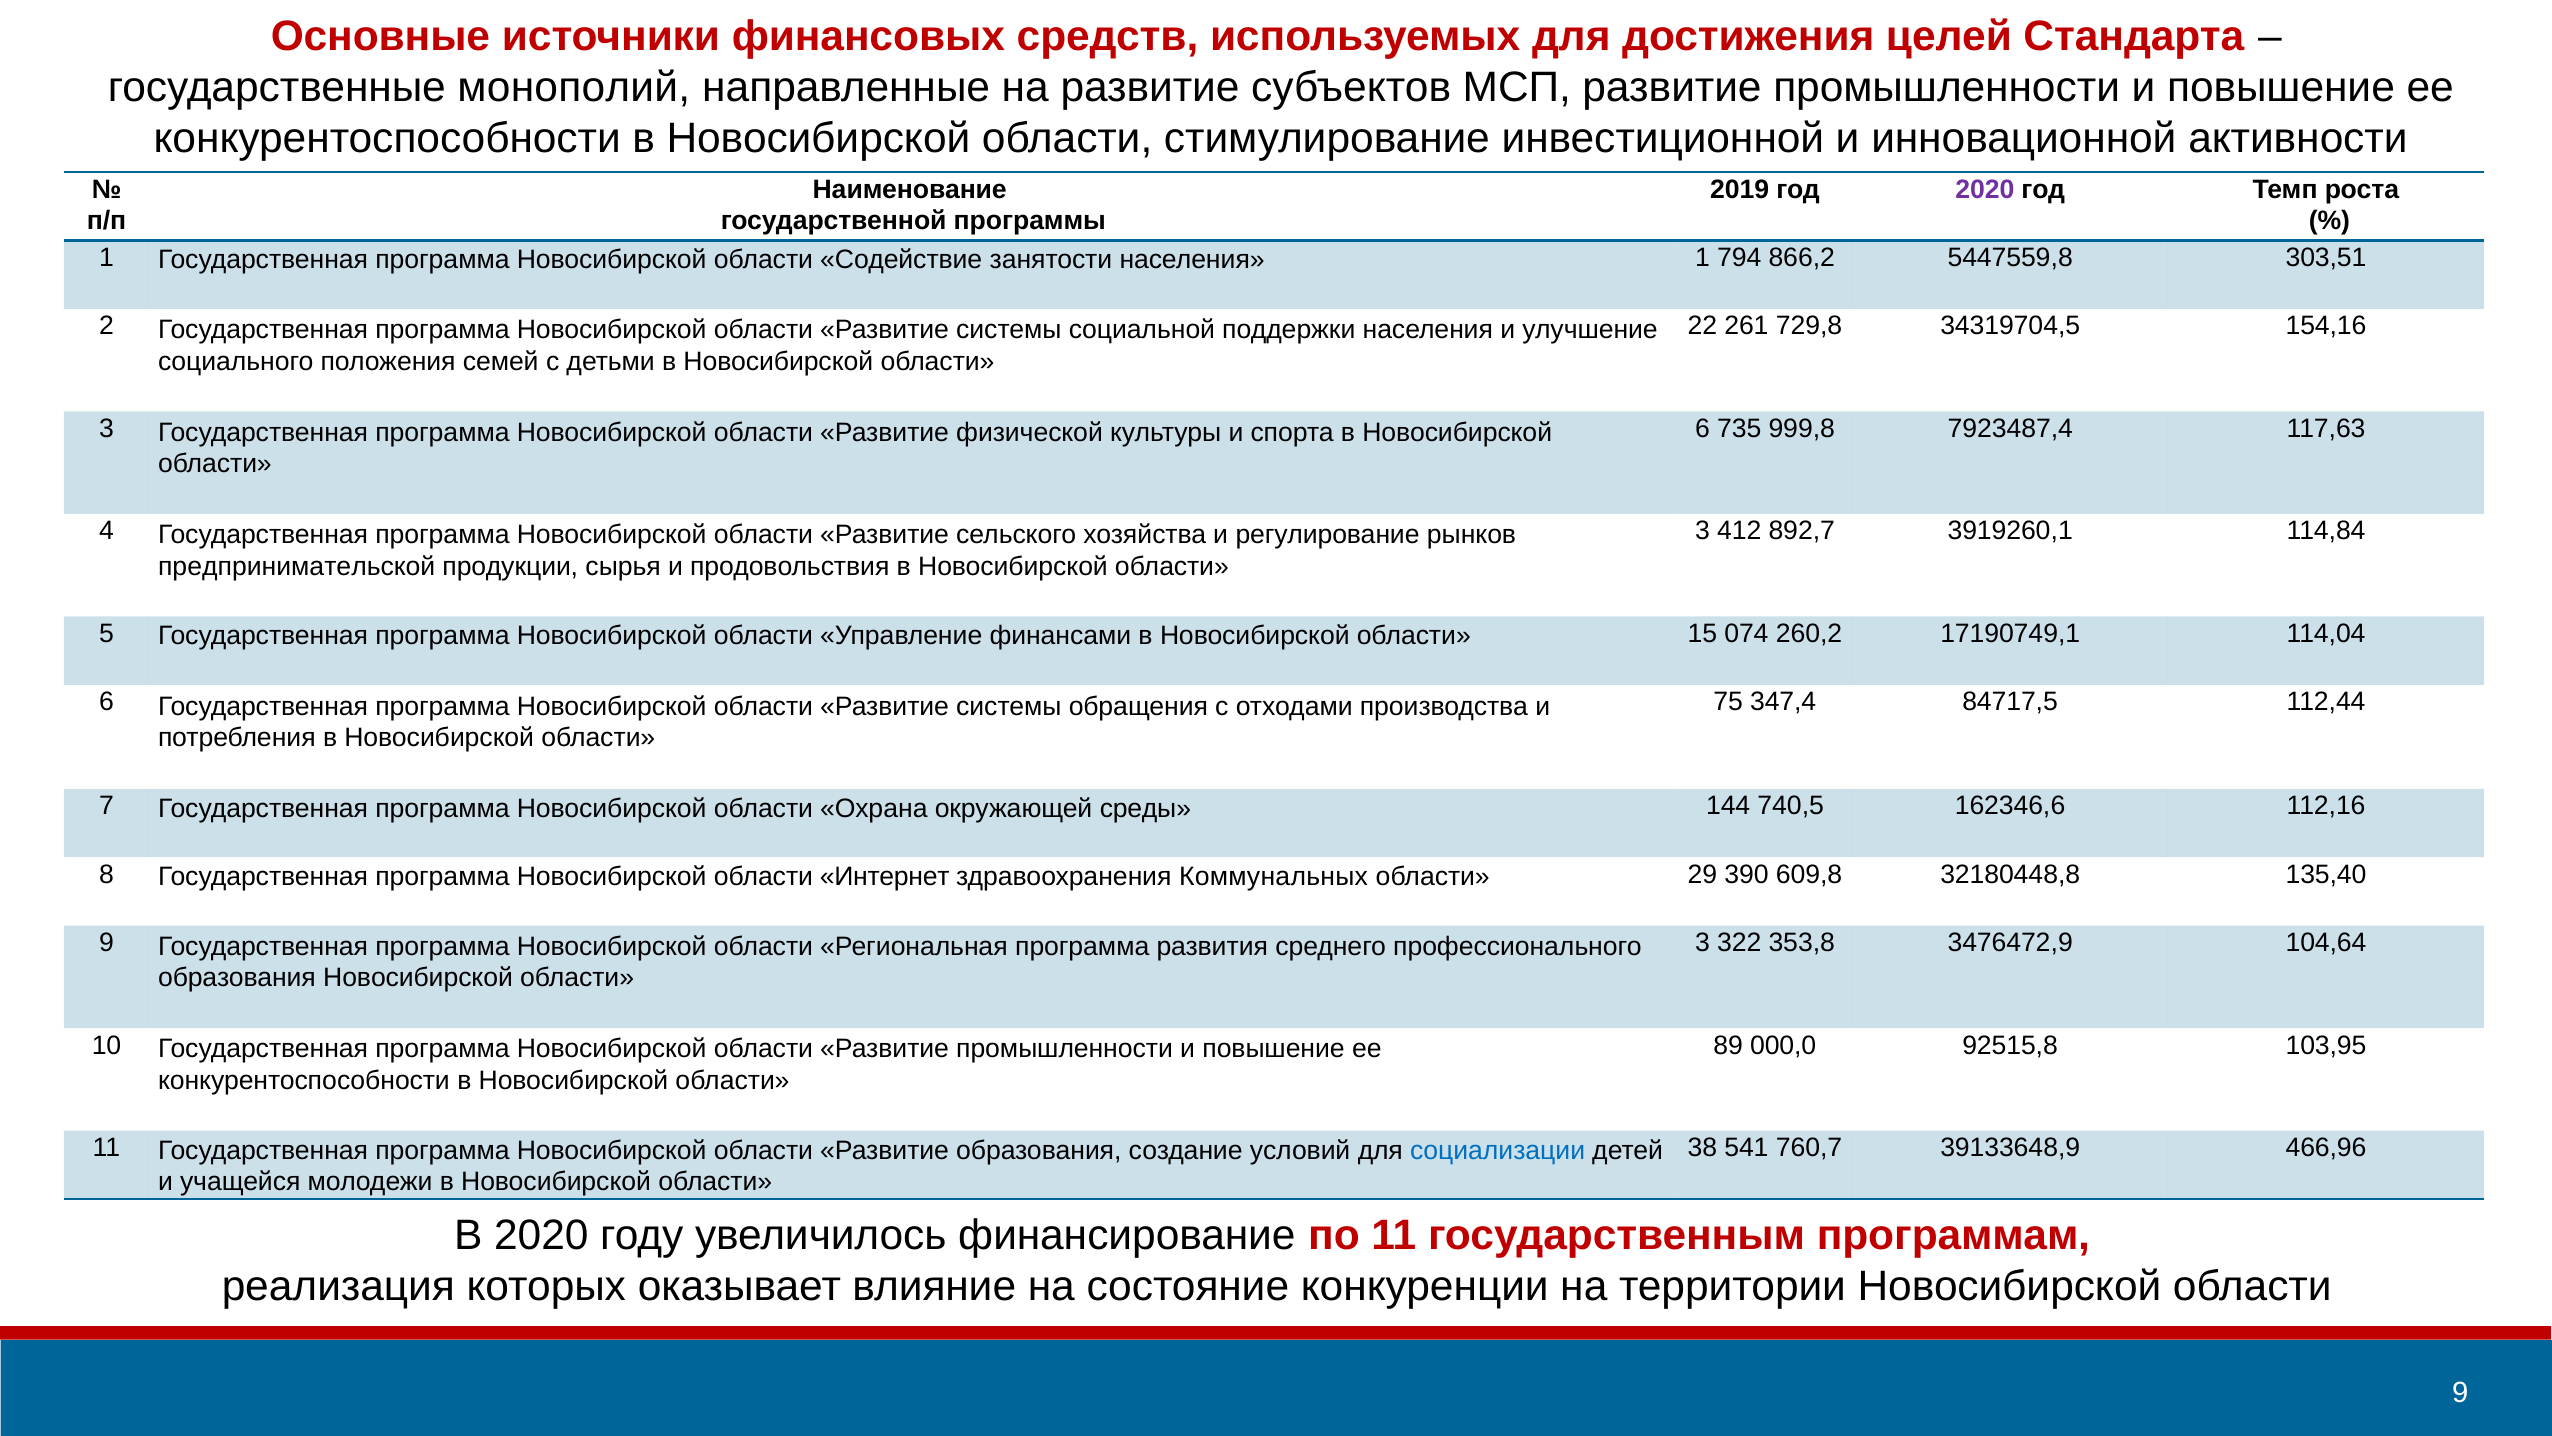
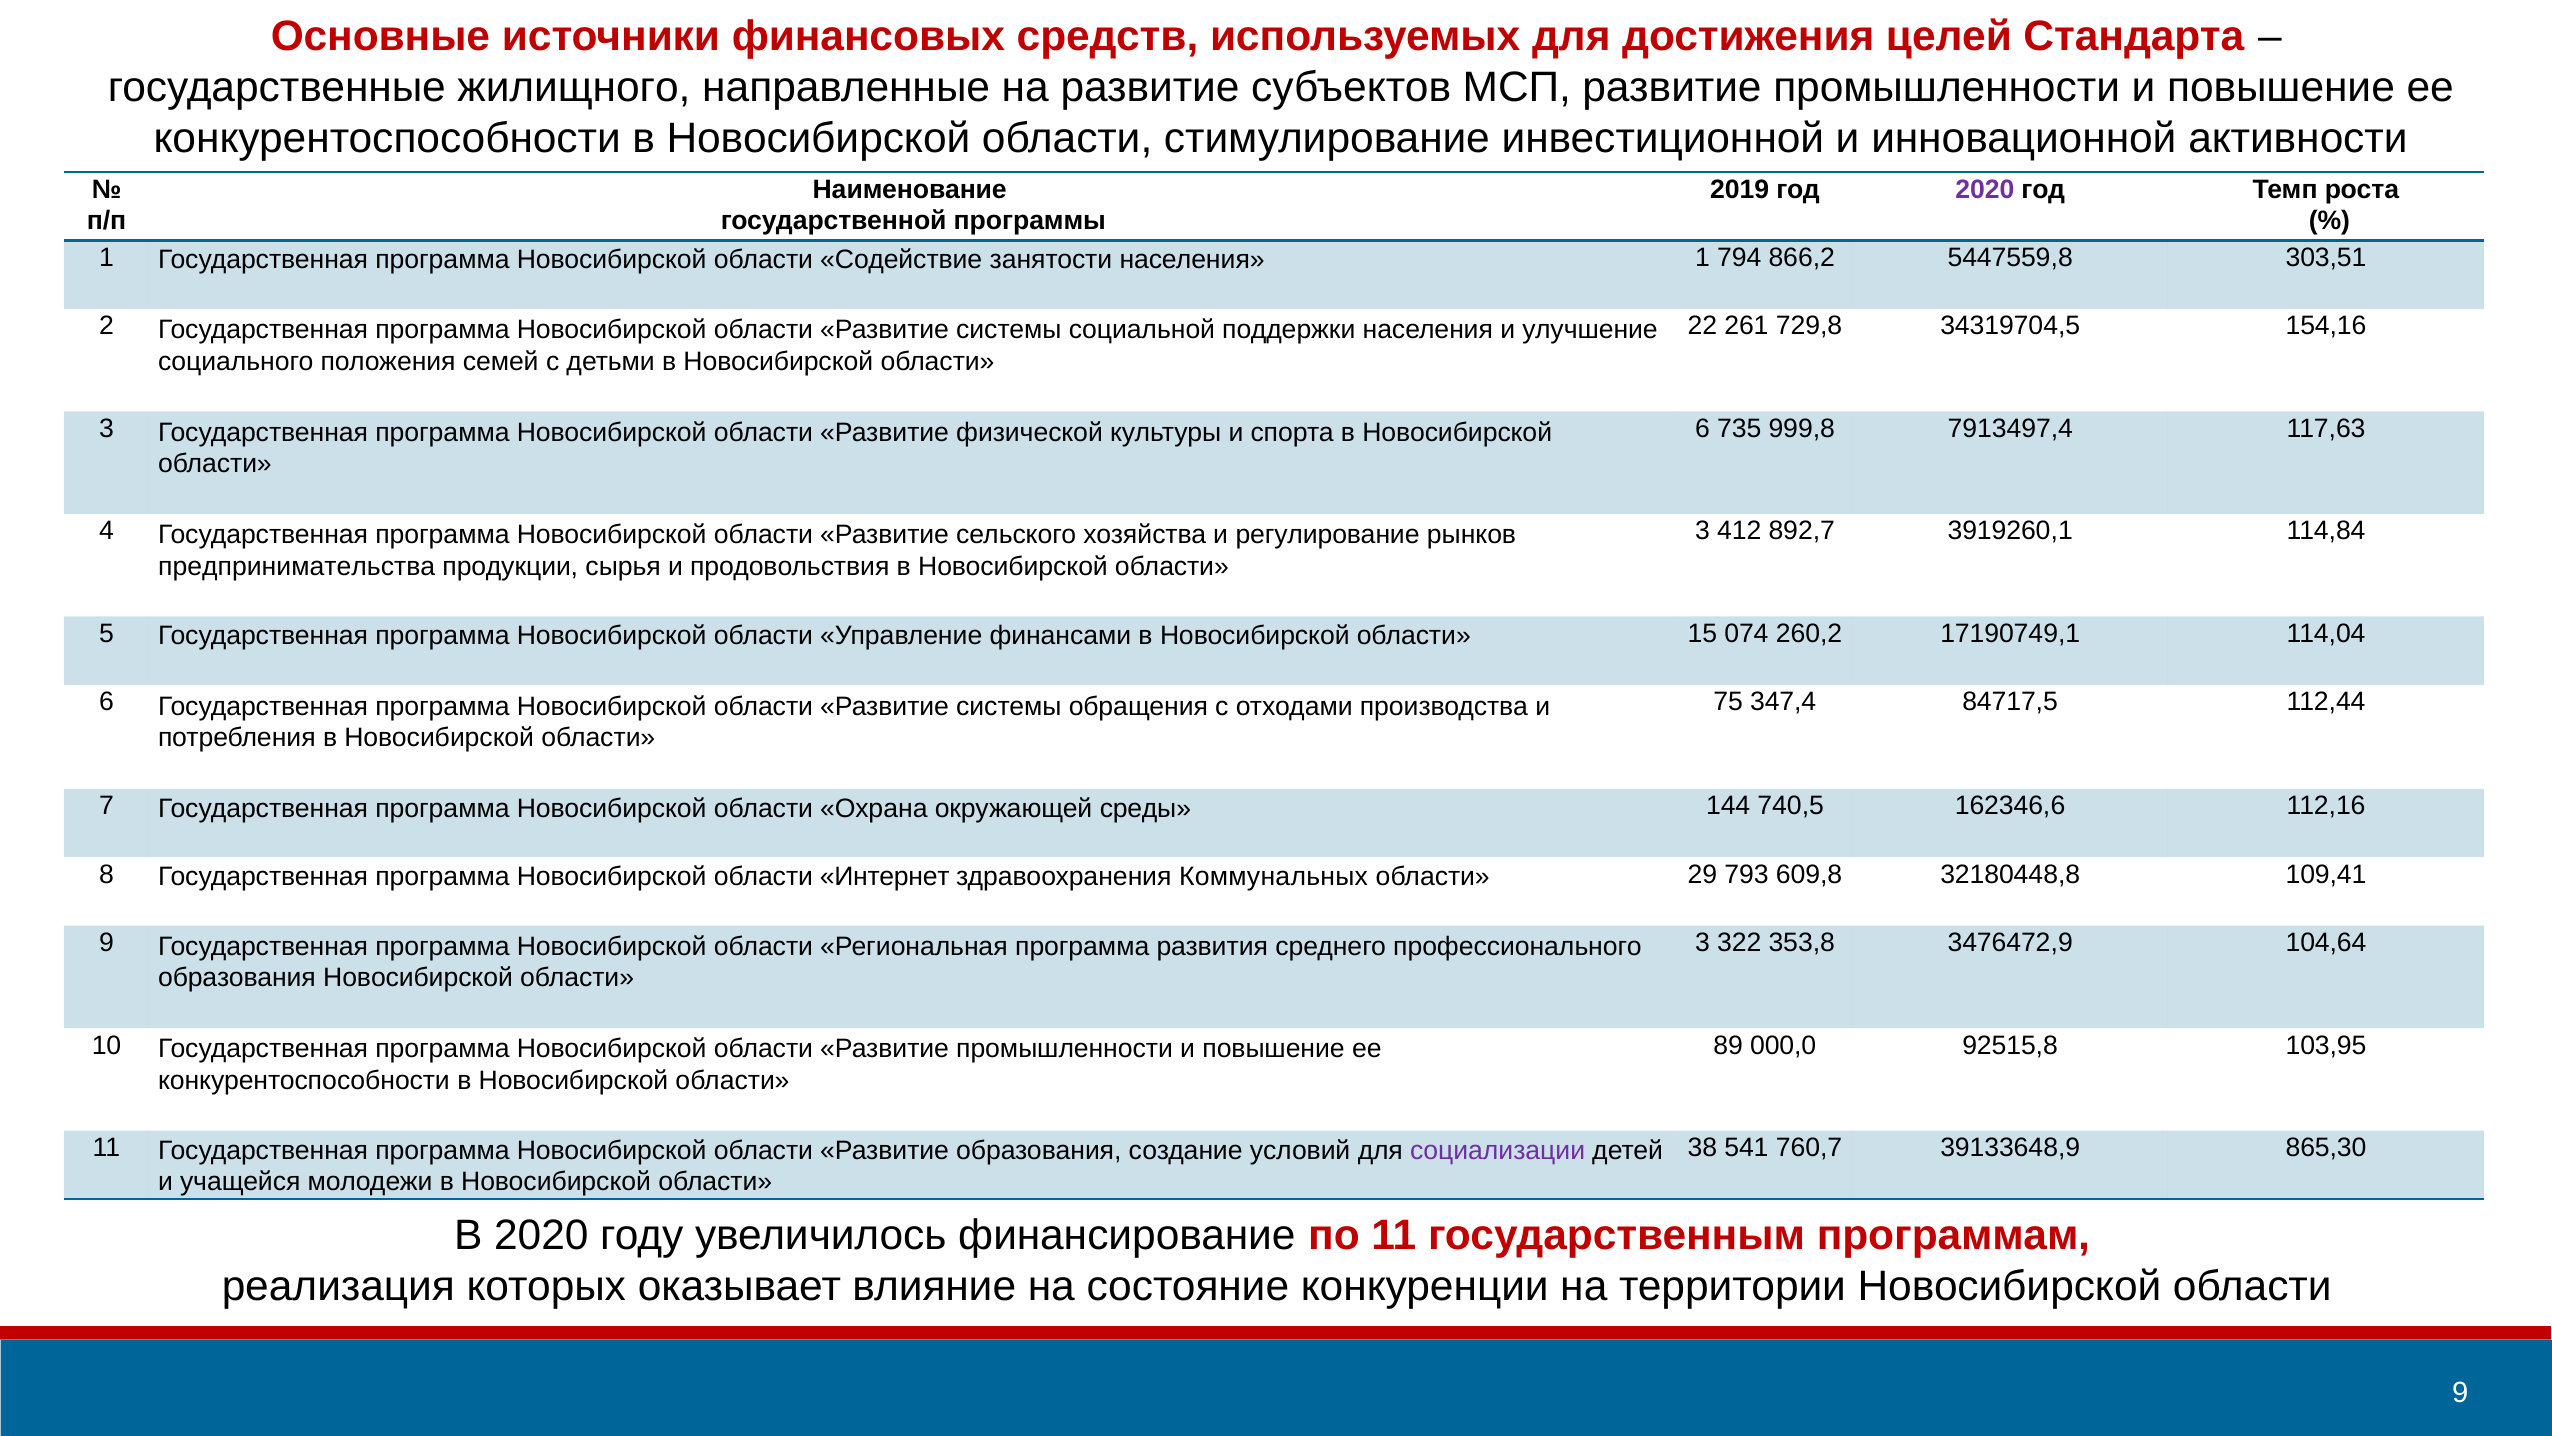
монополий: монополий -> жилищного (574, 87)
7923487,4: 7923487,4 -> 7913497,4 (2010, 428)
предпринимательской: предпринимательской -> предпринимательства (297, 566)
390: 390 -> 793 (1747, 874)
135,40: 135,40 -> 109,41 (2326, 874)
социализации colour: blue -> purple (1498, 1150)
466,96: 466,96 -> 865,30 (2326, 1147)
